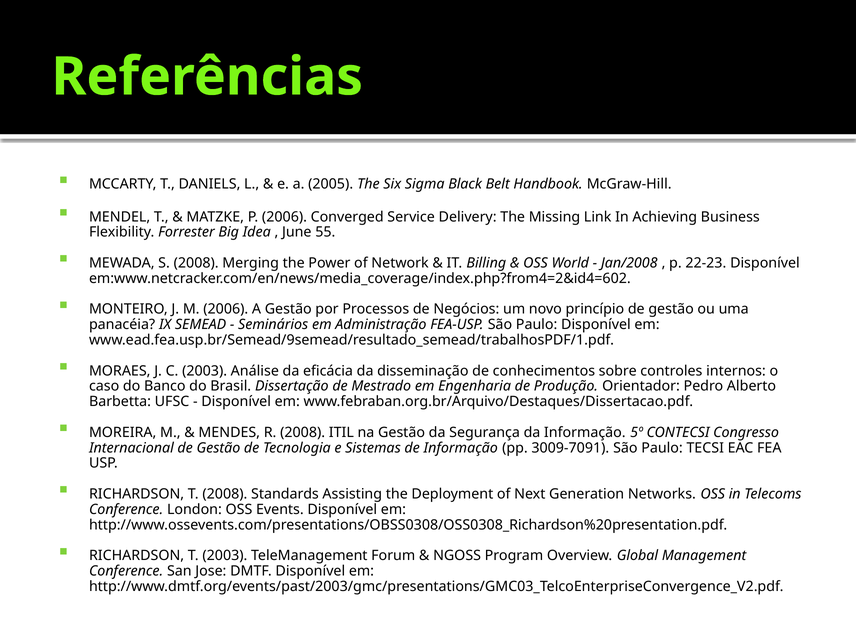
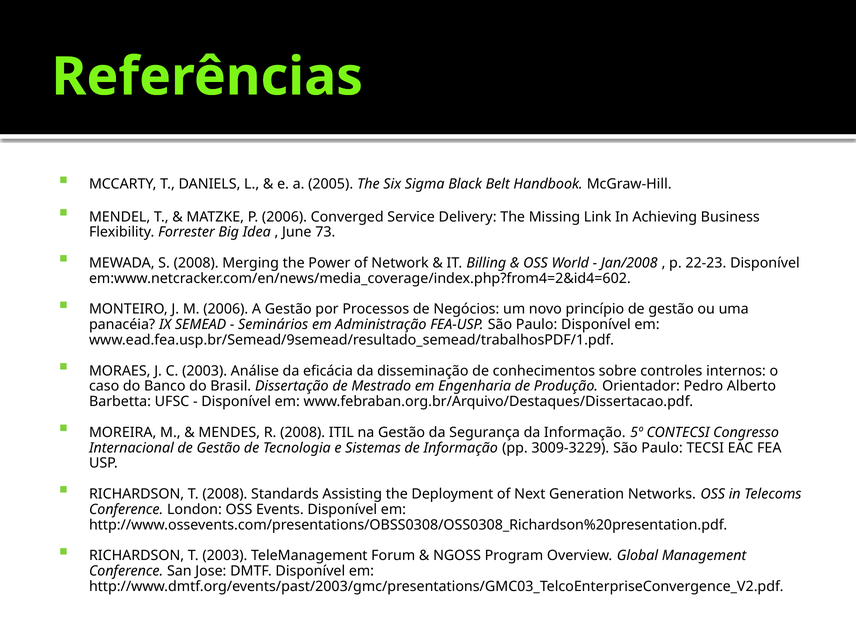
55: 55 -> 73 (325, 232)
3009-7091: 3009-7091 -> 3009-3229 (570, 448)
